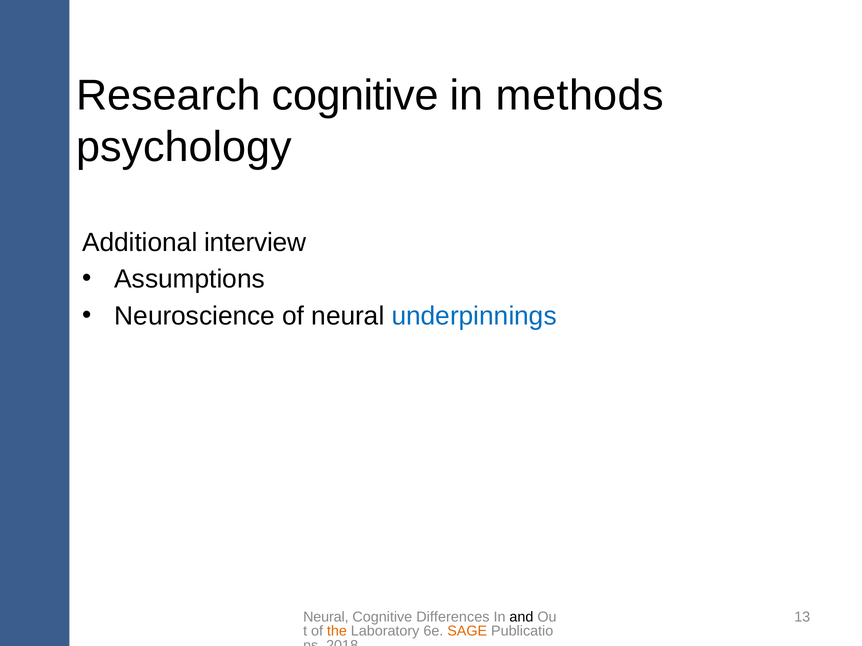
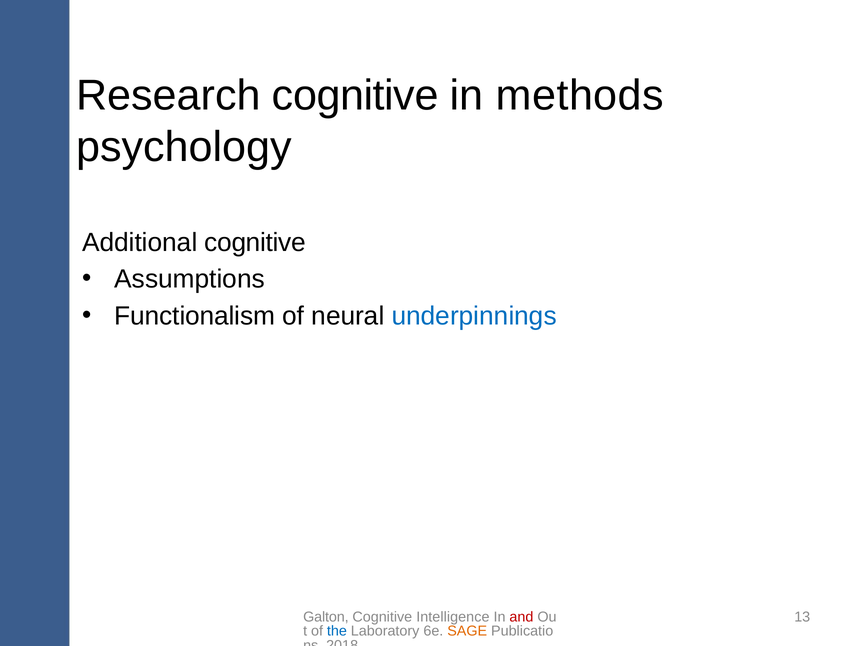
Additional interview: interview -> cognitive (255, 243)
Neuroscience: Neuroscience -> Functionalism (195, 316)
Neural: Neural -> Galton (326, 617)
Differences: Differences -> Intelligence (453, 617)
and colour: black -> red (521, 617)
the colour: orange -> blue (337, 632)
